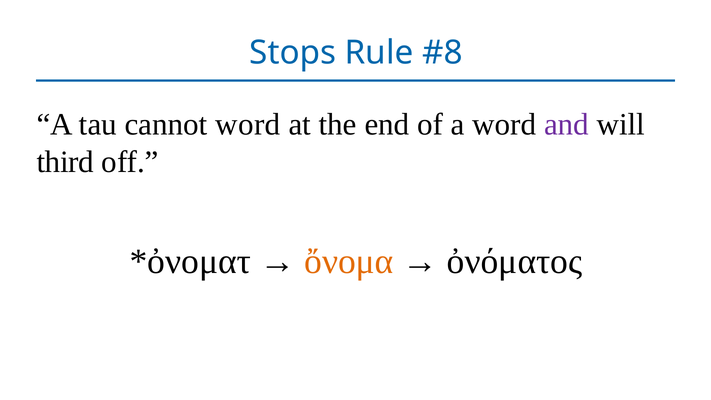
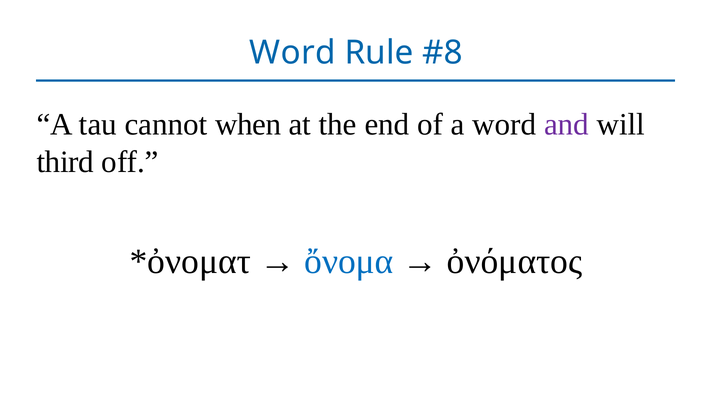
Stops: Stops -> Word (293, 53)
cannot word: word -> when (248, 125)
ὄνομα colour: orange -> blue (349, 261)
